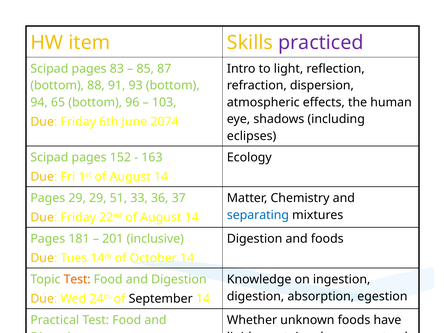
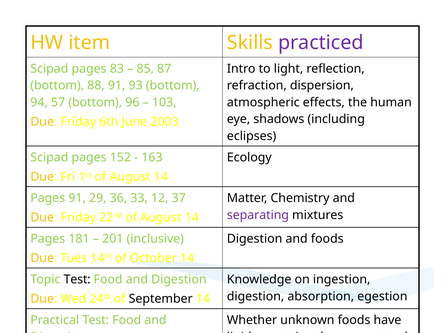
65: 65 -> 57 (58, 102)
2074: 2074 -> 2003 (164, 122)
Pages 29: 29 -> 91 (77, 198)
51: 51 -> 36 (118, 198)
36: 36 -> 12 (160, 198)
separating colour: blue -> purple (258, 215)
Test colour: orange -> black (77, 279)
